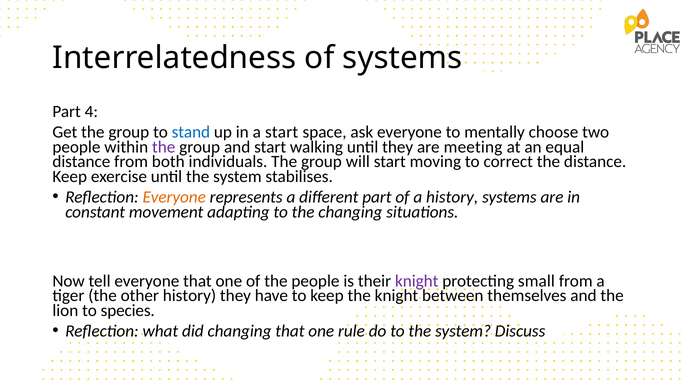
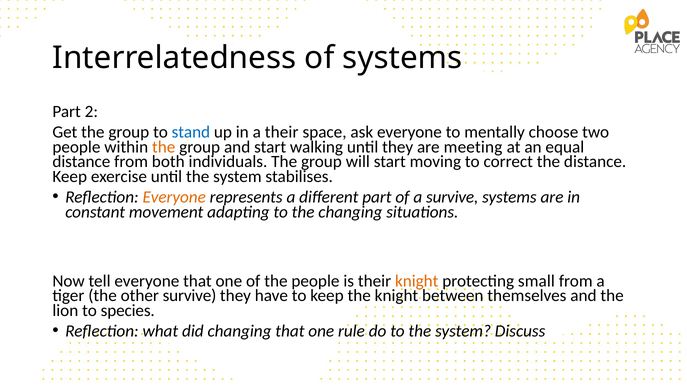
4: 4 -> 2 (91, 112)
a start: start -> their (282, 132)
the colour: purple -> orange (164, 147)
a history: history -> survive (452, 197)
knight colour: purple -> orange (417, 281)
other history: history -> survive (190, 296)
